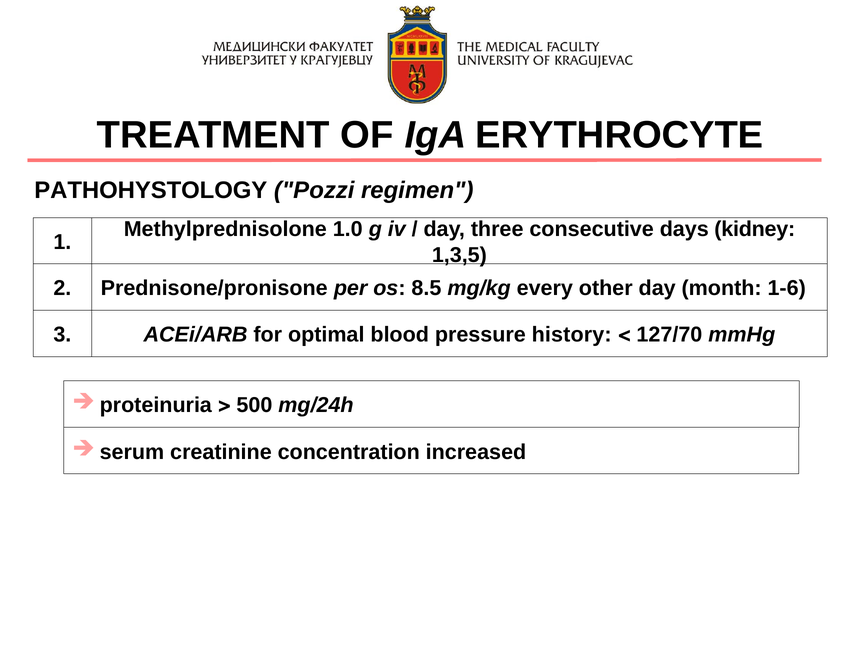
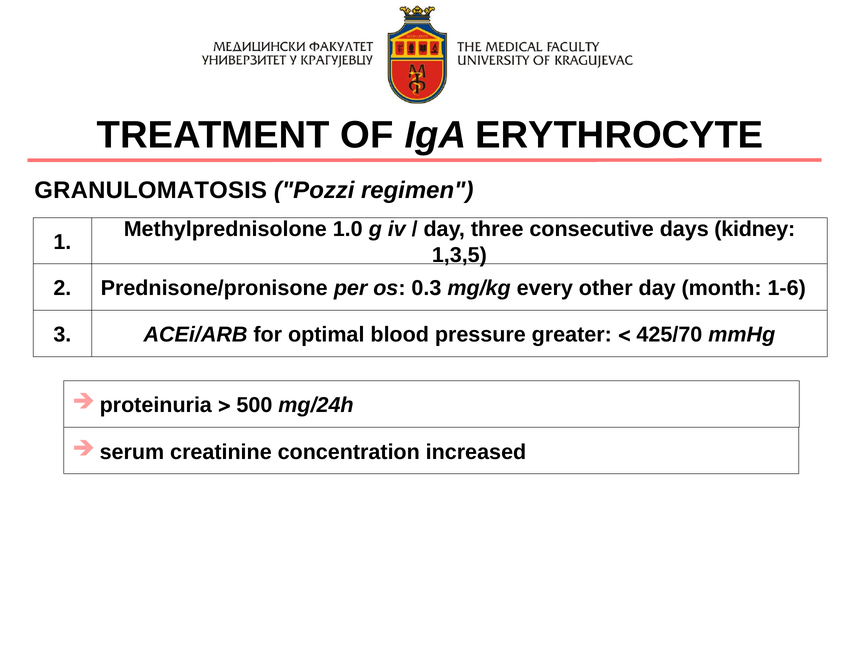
PATHOHYSTOLOGY: PATHOHYSTOLOGY -> GRANULOMATOSIS (151, 191)
8.5: 8.5 -> 0.3 (426, 288)
history: history -> greater (572, 335)
127/70: 127/70 -> 425/70 (669, 335)
